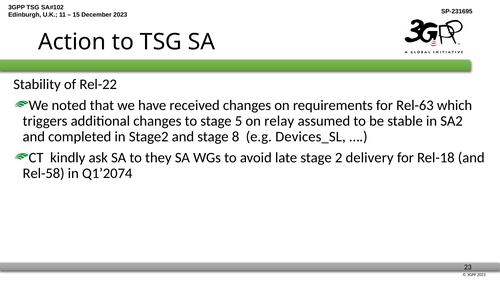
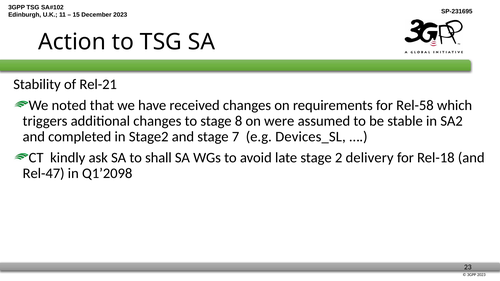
Rel-22: Rel-22 -> Rel-21 (98, 85)
Rel-63: Rel-63 -> Rel-58 (415, 105)
5: 5 -> 8 (239, 121)
relay: relay -> were (279, 121)
8: 8 -> 7 (236, 137)
they: they -> shall (158, 158)
Rel-58: Rel-58 -> Rel-47 (44, 174)
Q1’2074: Q1’2074 -> Q1’2098 (107, 174)
